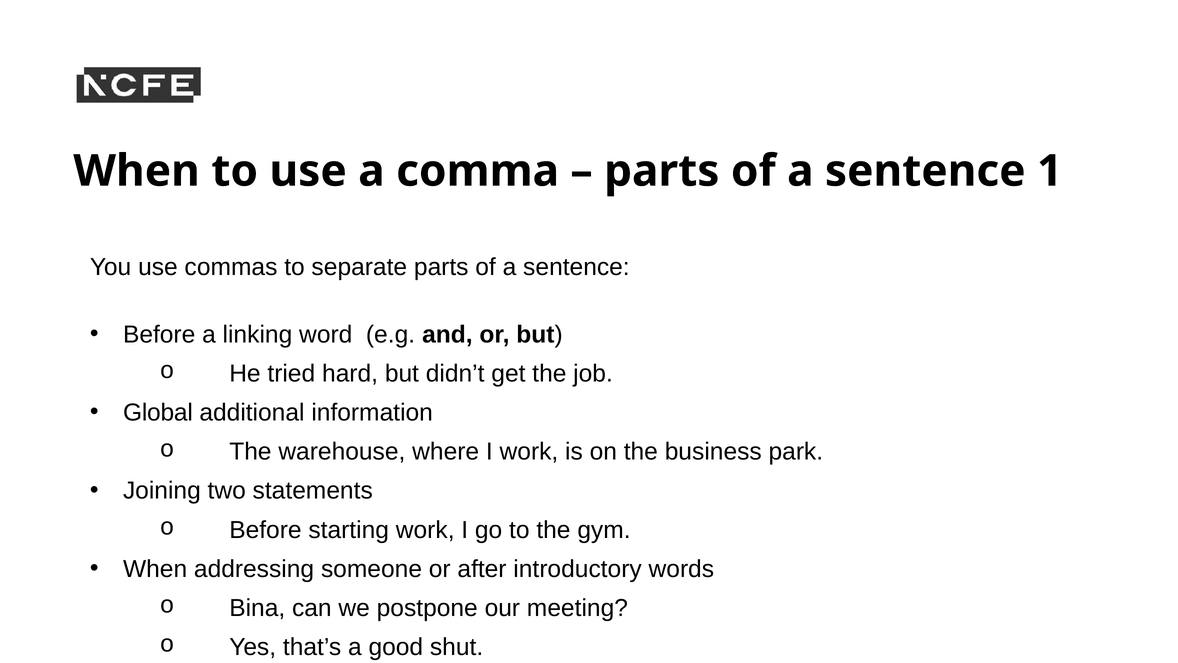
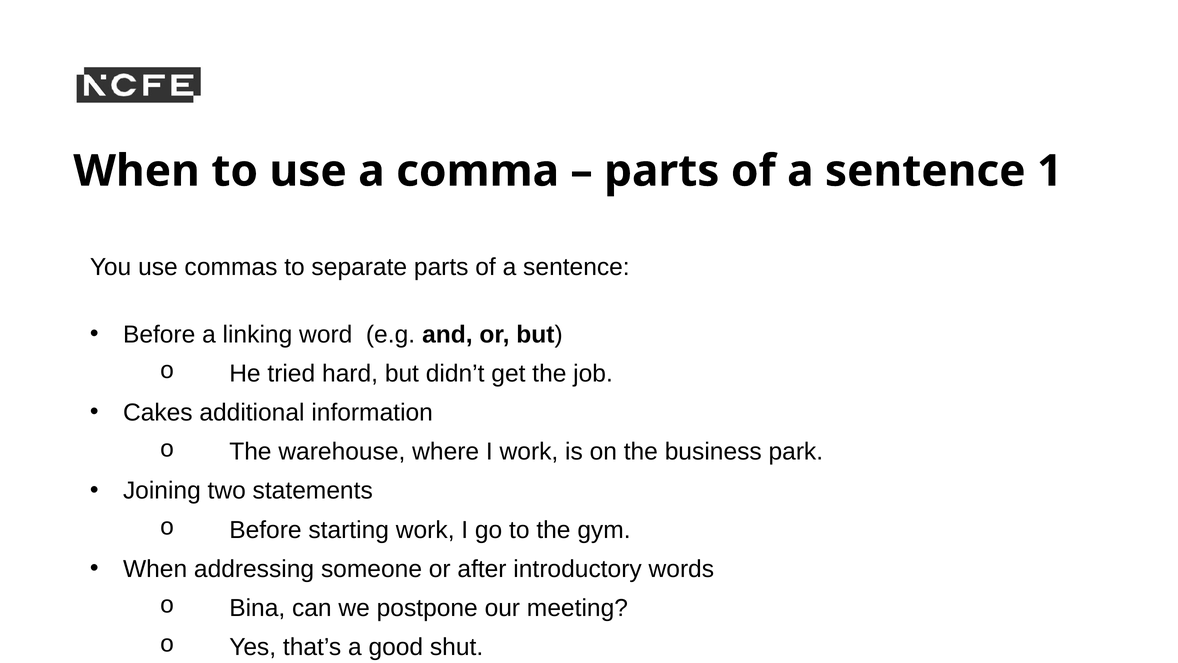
Global: Global -> Cakes (158, 413)
